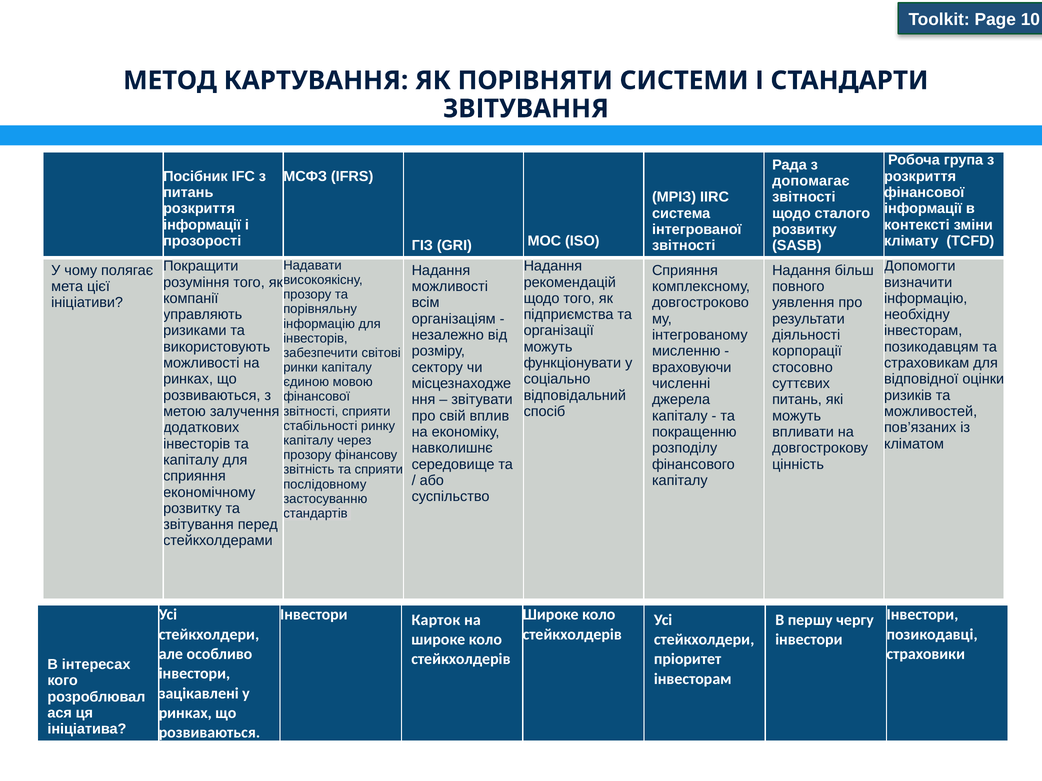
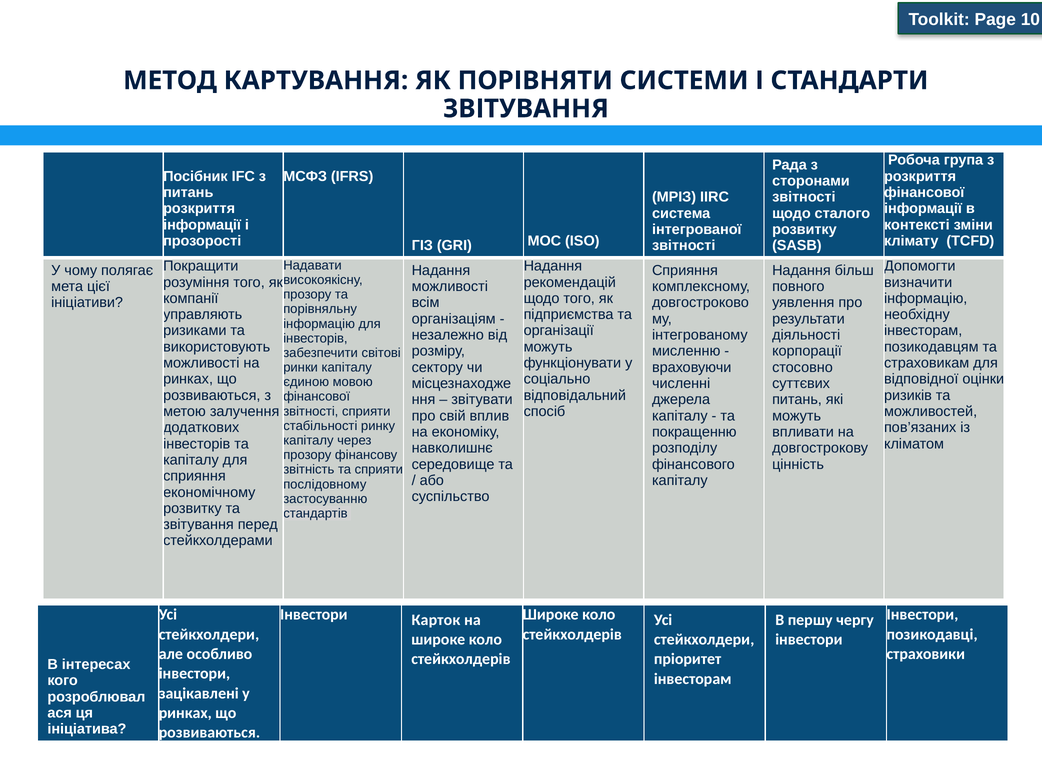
допомагає: допомагає -> сторонами (811, 181)
